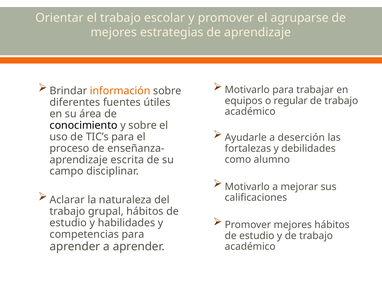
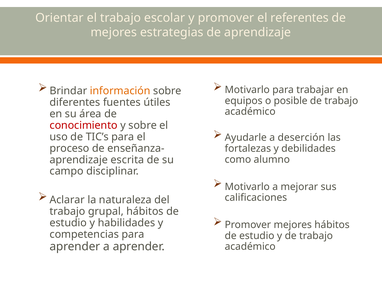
agruparse: agruparse -> referentes (300, 18)
regular: regular -> posible (291, 101)
conocimiento colour: black -> red (84, 125)
